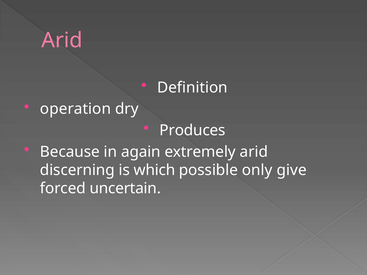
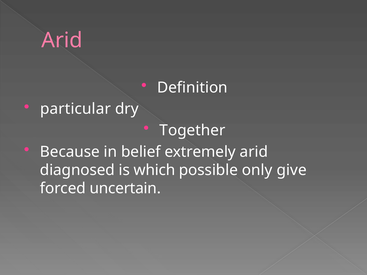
operation: operation -> particular (75, 109)
Produces: Produces -> Together (192, 130)
again: again -> belief (141, 152)
discerning: discerning -> diagnosed (77, 170)
